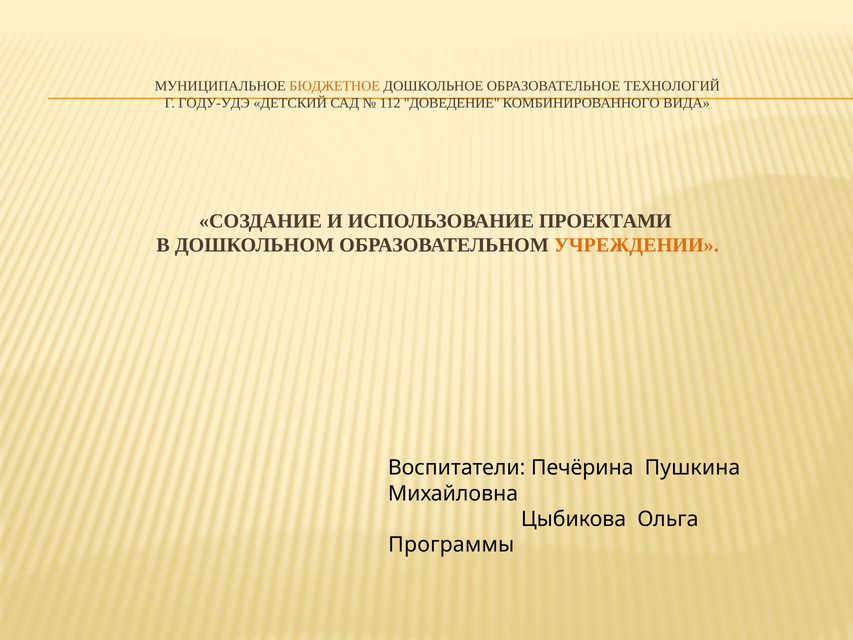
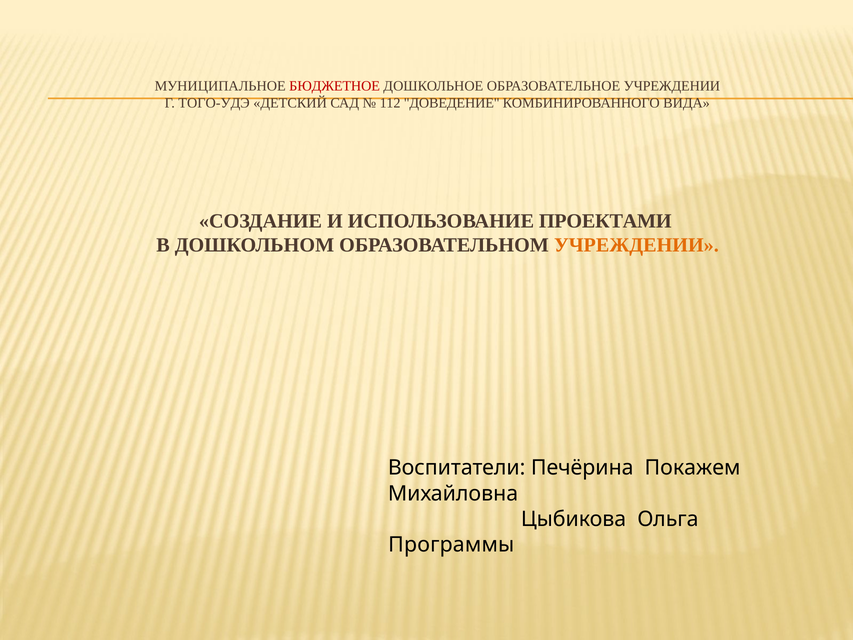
БЮДЖЕТНОЕ colour: orange -> red (335, 86)
ОБРАЗОВАТЕЛЬНОЕ ТЕХНОЛОГИЙ: ТЕХНОЛОГИЙ -> УЧРЕЖДЕНИИ (672, 86)
ГОДУ-УДЭ: ГОДУ-УДЭ -> ТОГО-УДЭ (214, 103)
Пушкина: Пушкина -> Покажем (693, 468)
